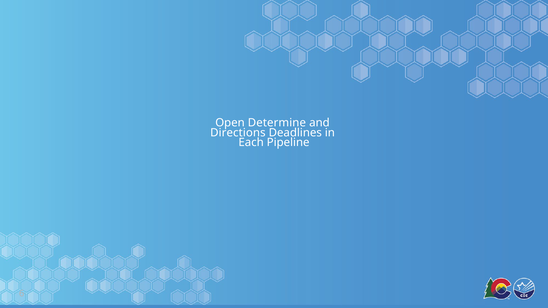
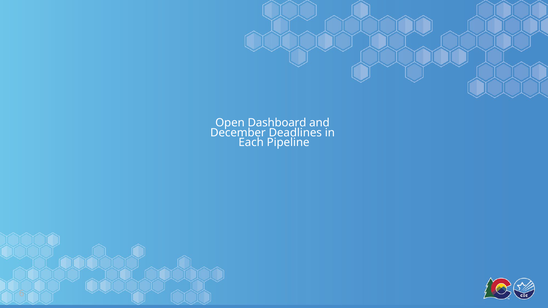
Determine: Determine -> Dashboard (277, 123)
Directions: Directions -> December (238, 133)
